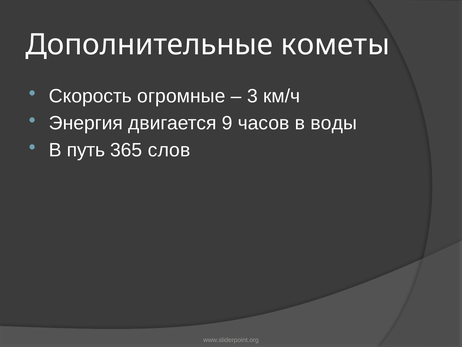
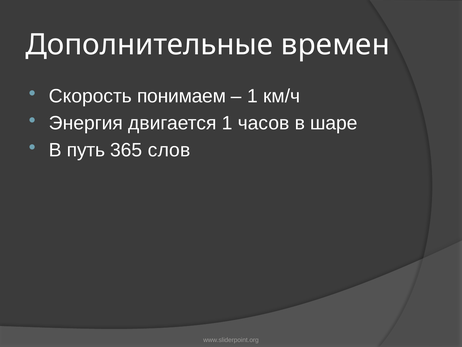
кометы: кометы -> времен (335, 45)
огромные: огромные -> понимаем (182, 96)
3: 3 -> 1 (252, 96)
двигается 9: 9 -> 1 (227, 123)
воды: воды -> шаре (334, 123)
